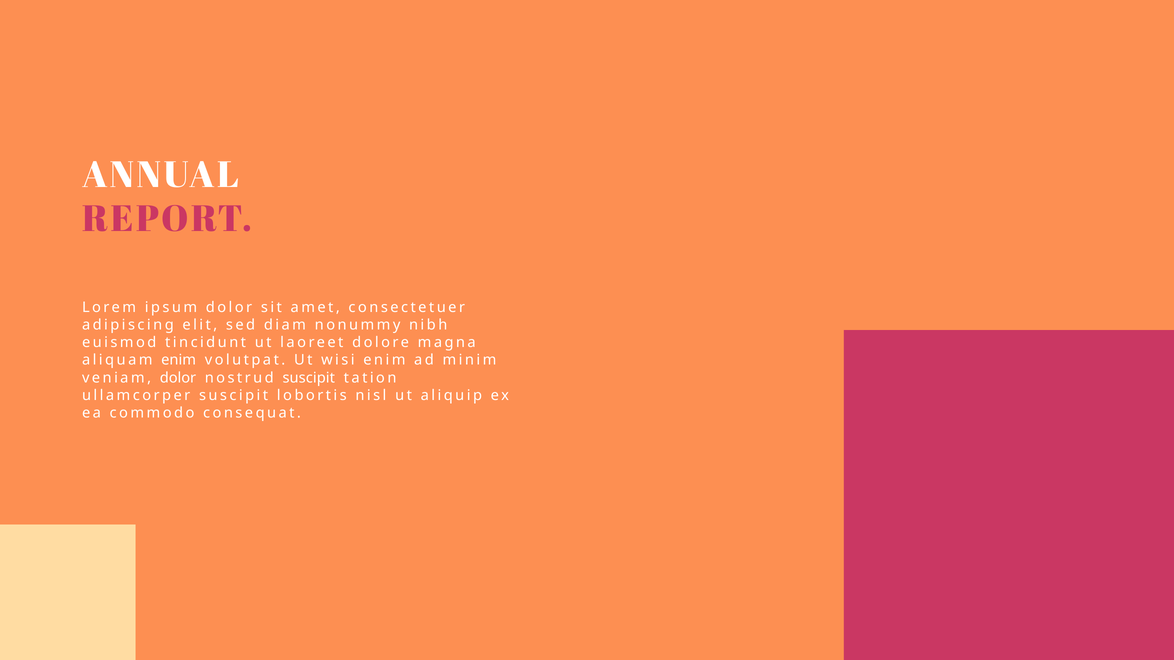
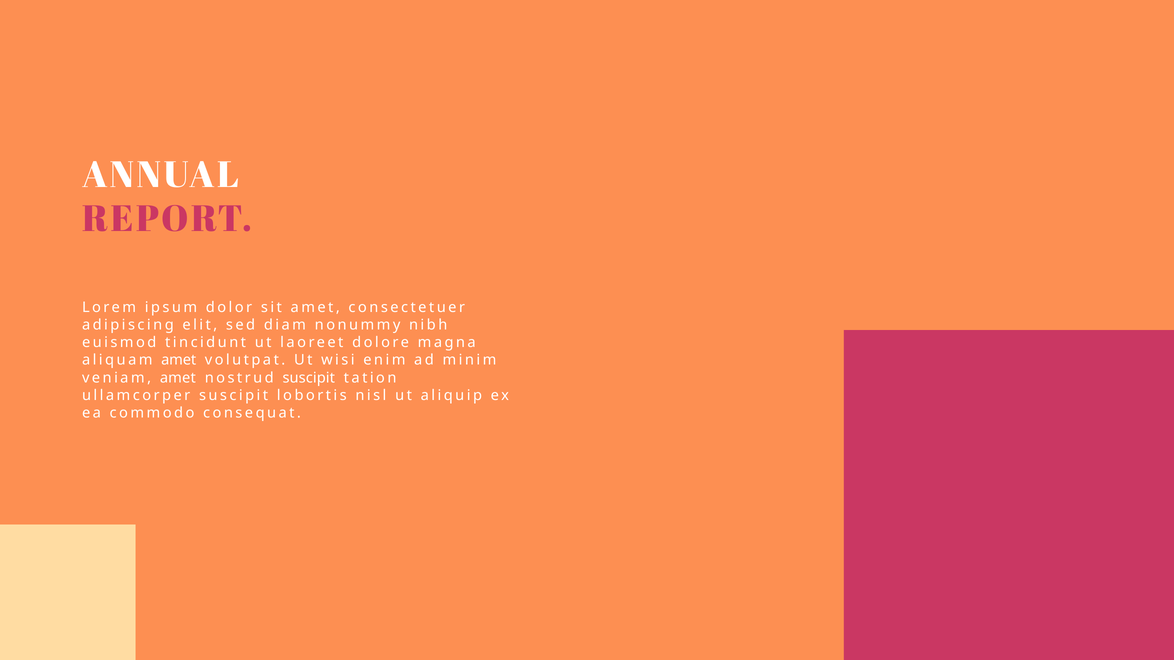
aliquam enim: enim -> amet (179, 360)
veniam dolor: dolor -> amet (178, 378)
